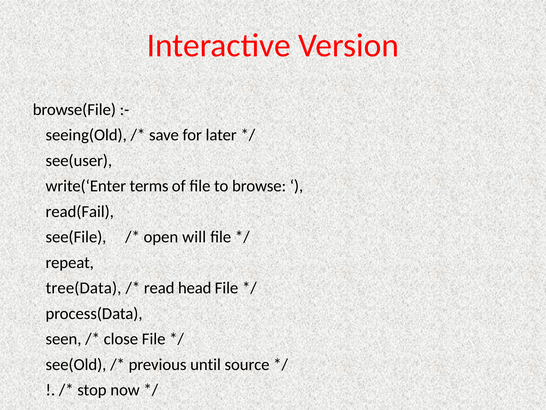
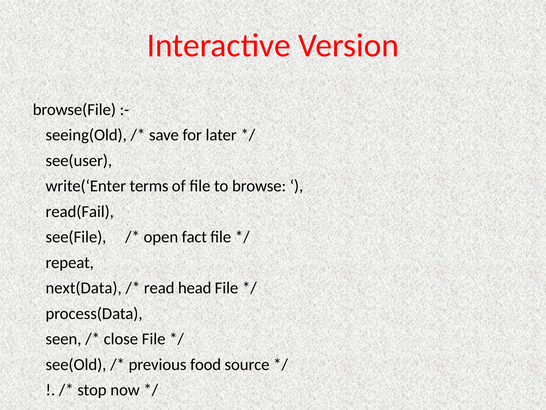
will: will -> fact (194, 237)
tree(Data: tree(Data -> next(Data (84, 288)
until: until -> food (206, 364)
